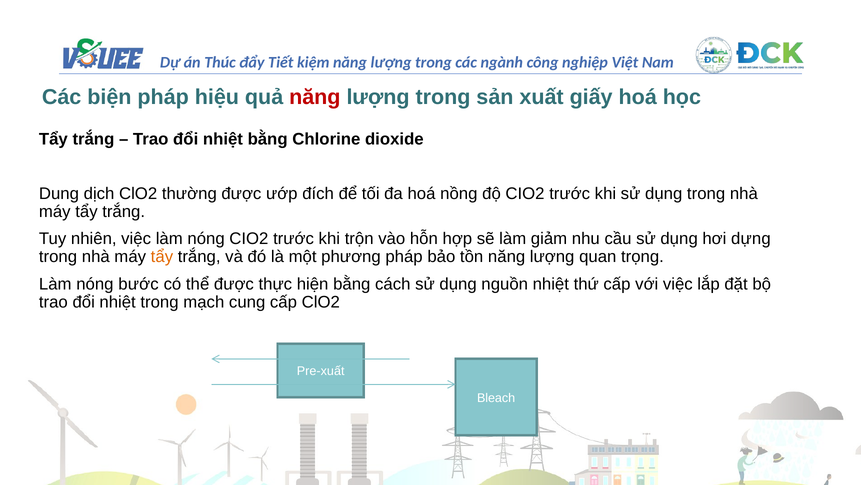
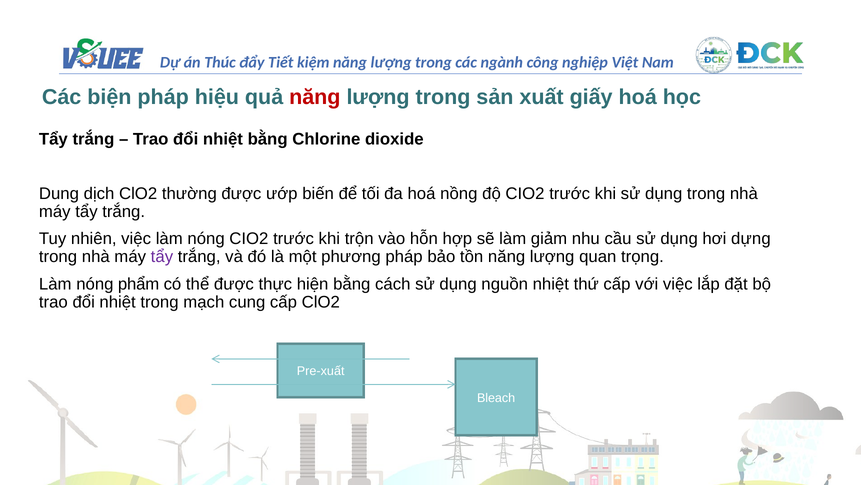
đích: đích -> biến (318, 193)
tẩy colour: orange -> purple (162, 257)
bước: bước -> phẩm (139, 284)
